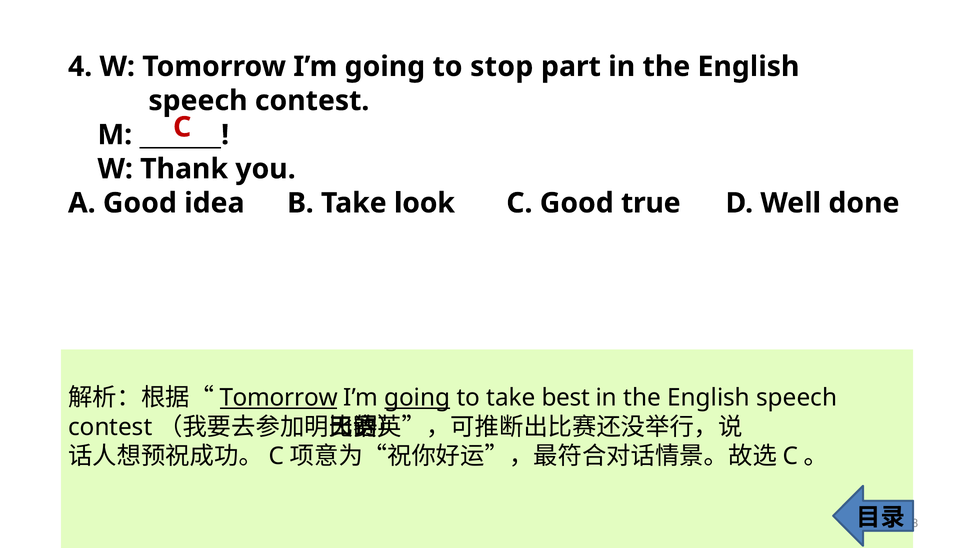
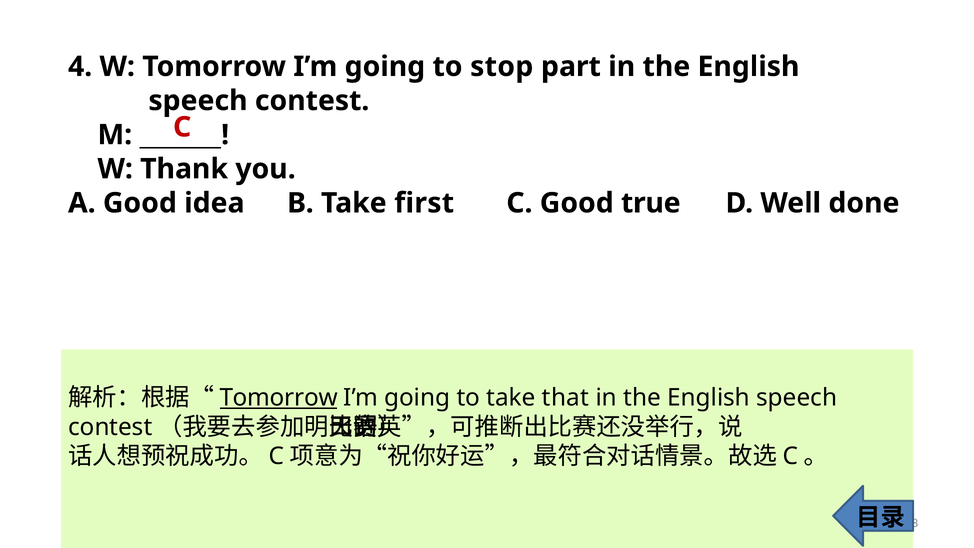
look: look -> first (424, 203)
going underline: present -> none (417, 398)
best: best -> that (565, 398)
